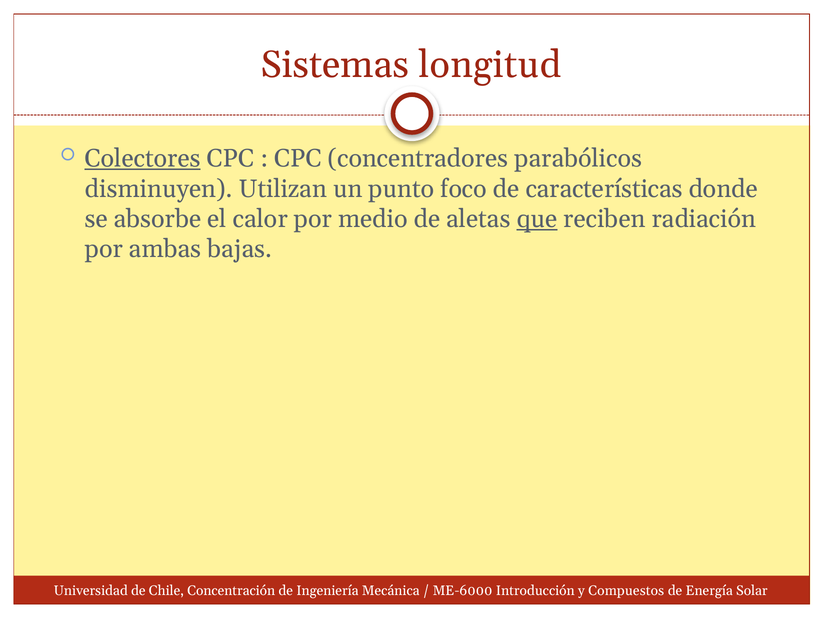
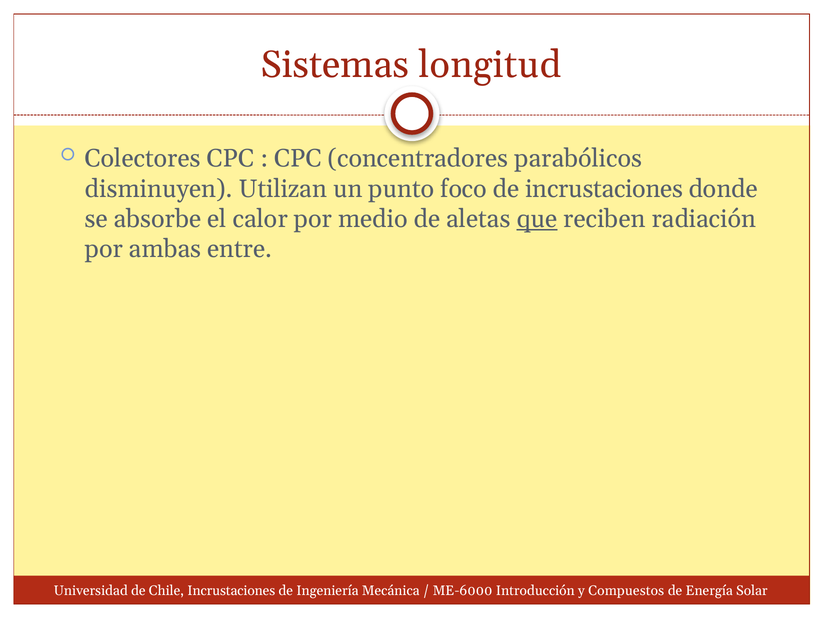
Colectores underline: present -> none (143, 159)
de características: características -> incrustaciones (604, 189)
bajas: bajas -> entre (240, 249)
Chile Concentración: Concentración -> Incrustaciones (231, 591)
